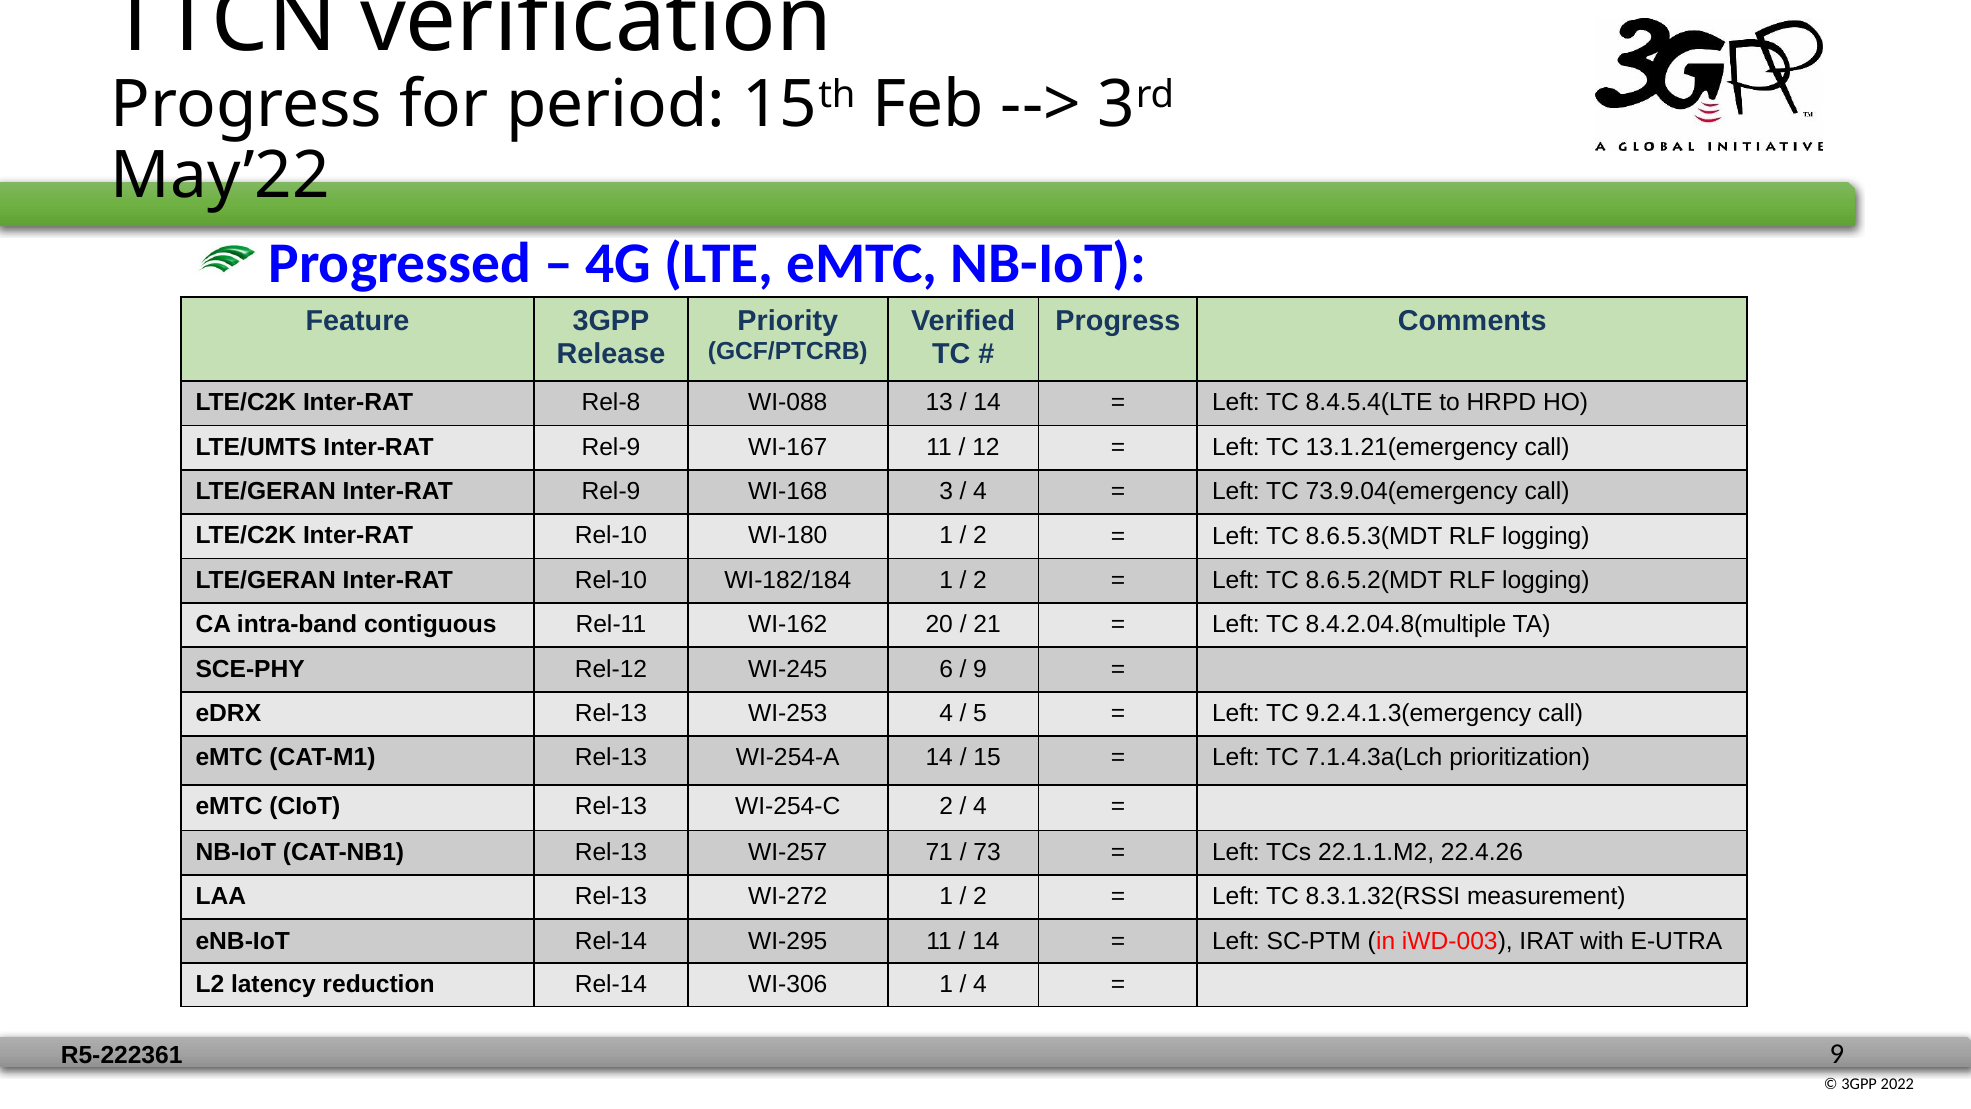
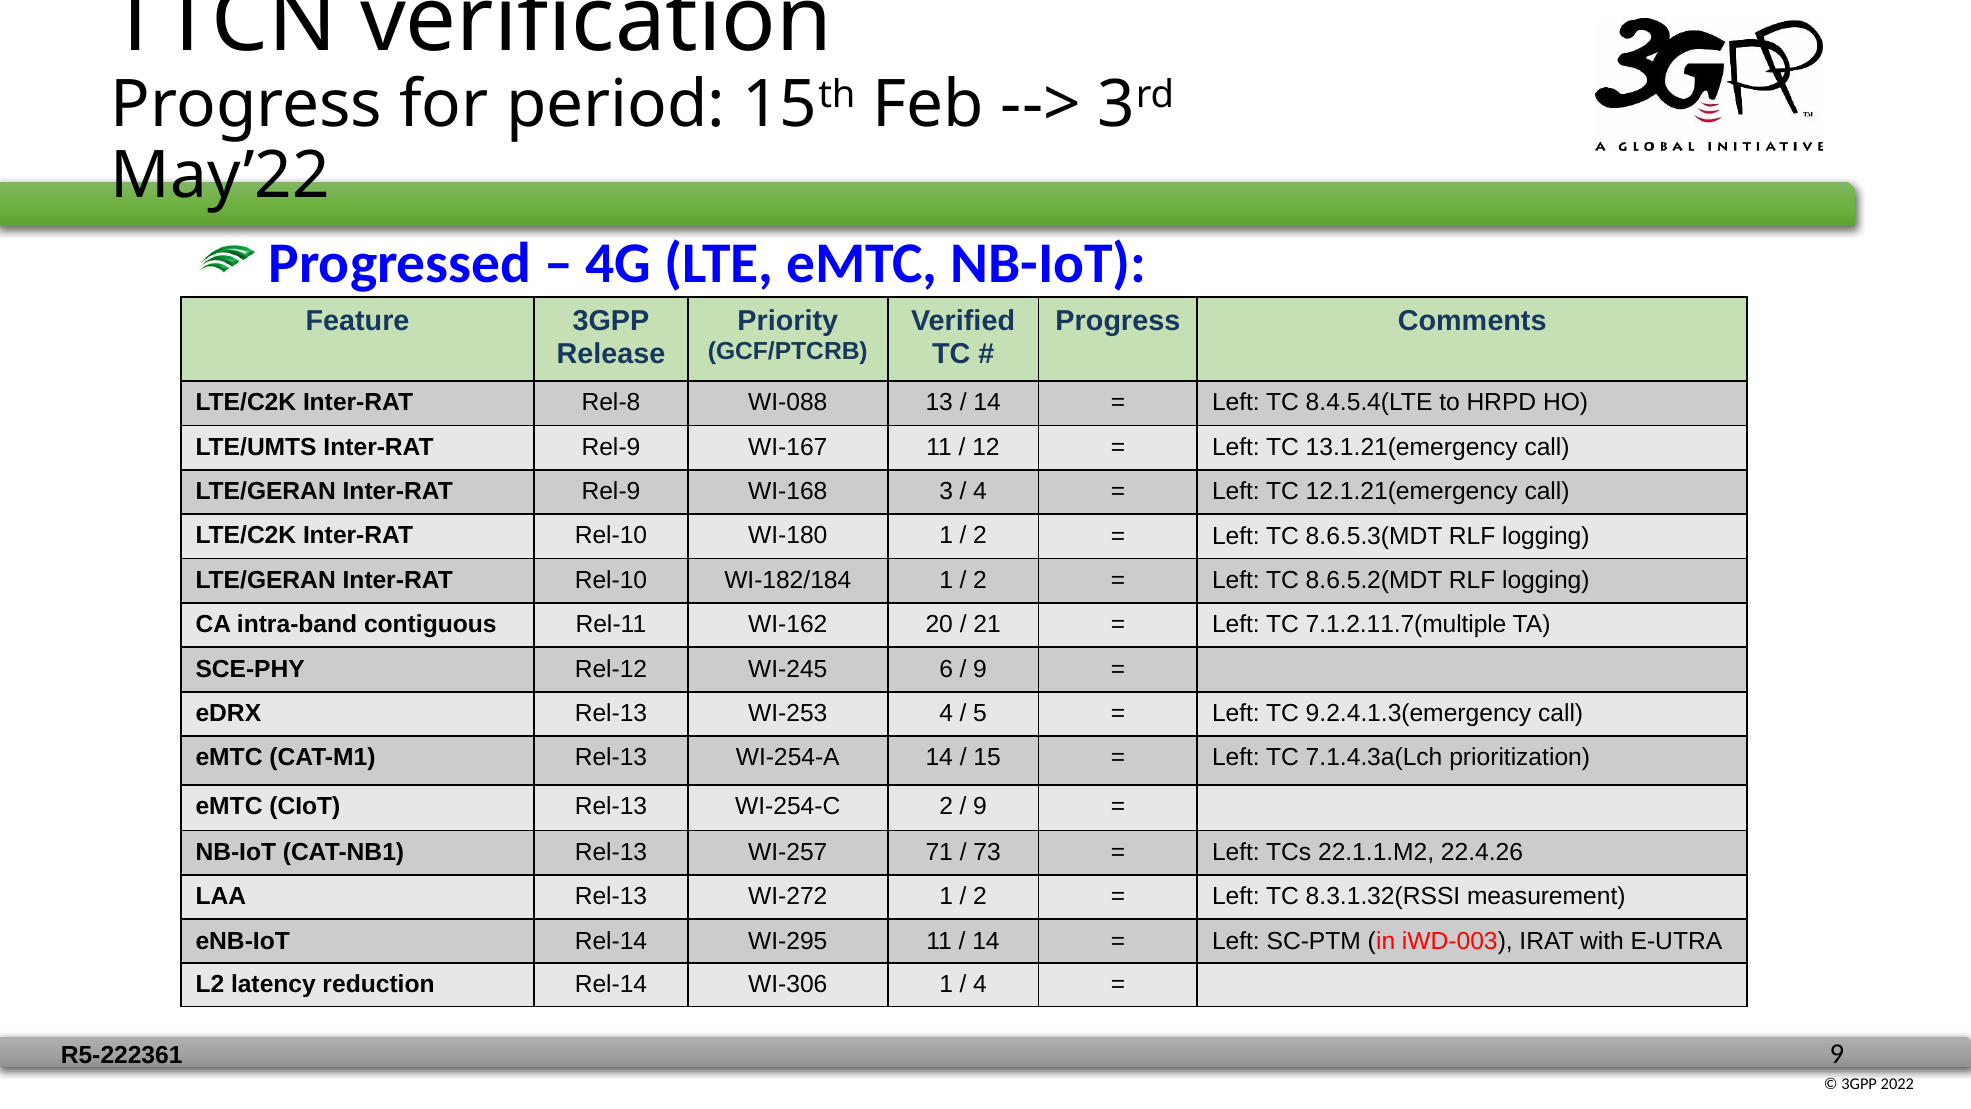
73.9.04(emergency: 73.9.04(emergency -> 12.1.21(emergency (1412, 491)
8.4.2.04.8(multiple: 8.4.2.04.8(multiple -> 7.1.2.11.7(multiple (1406, 624)
4: 4 -> 9 (980, 806)
